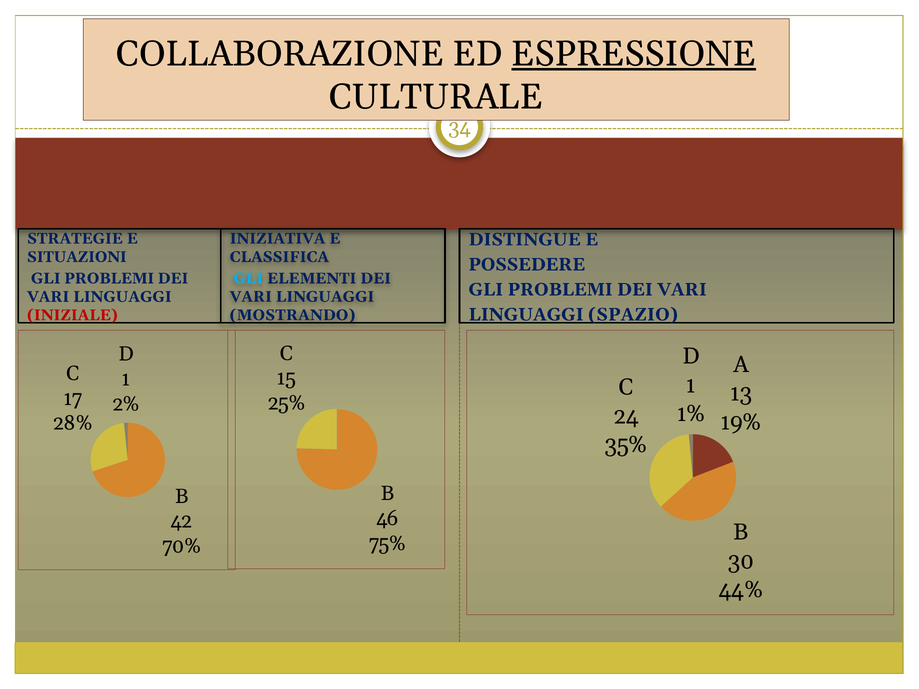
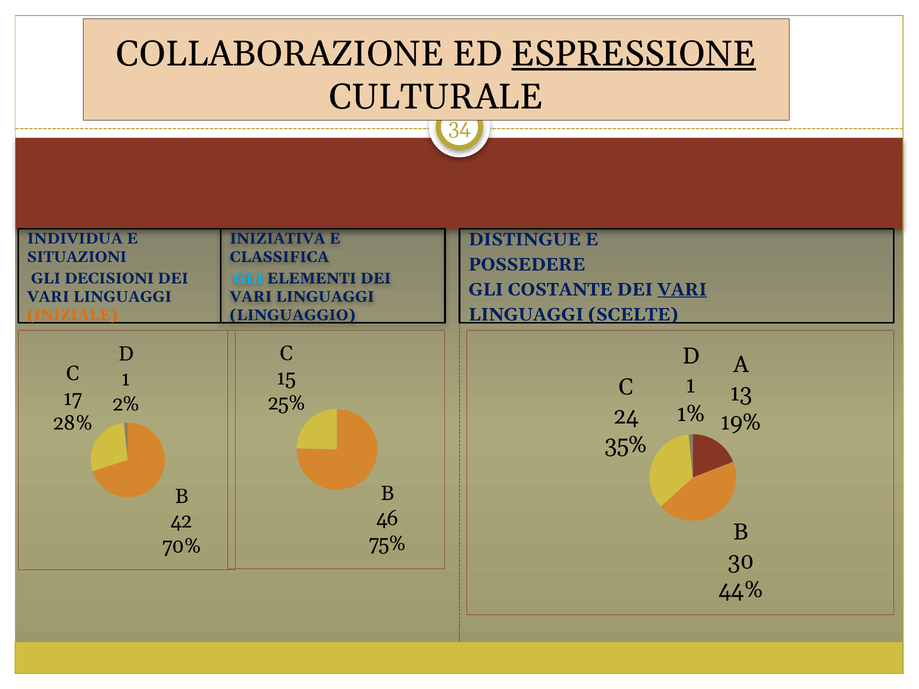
STRATEGIE: STRATEGIE -> INDIVIDUA (75, 239)
PROBLEMI: PROBLEMI -> DECISIONI (109, 278)
PROBLEMI: PROBLEMI -> COSTANTE (560, 290)
VARI underline: none -> present (682, 290)
SPAZIO: SPAZIO -> SCELTE (633, 315)
MOSTRANDO: MOSTRANDO -> LINGUAGGIO (293, 315)
INIZIALE colour: red -> orange (72, 315)
